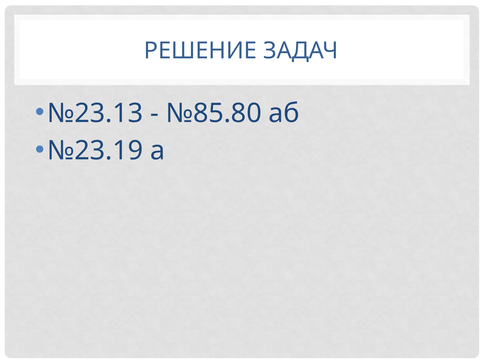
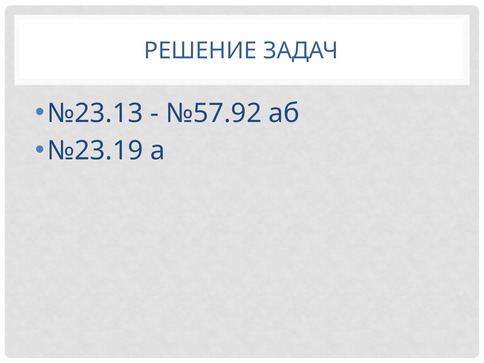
№85.80: №85.80 -> №57.92 (214, 113)
